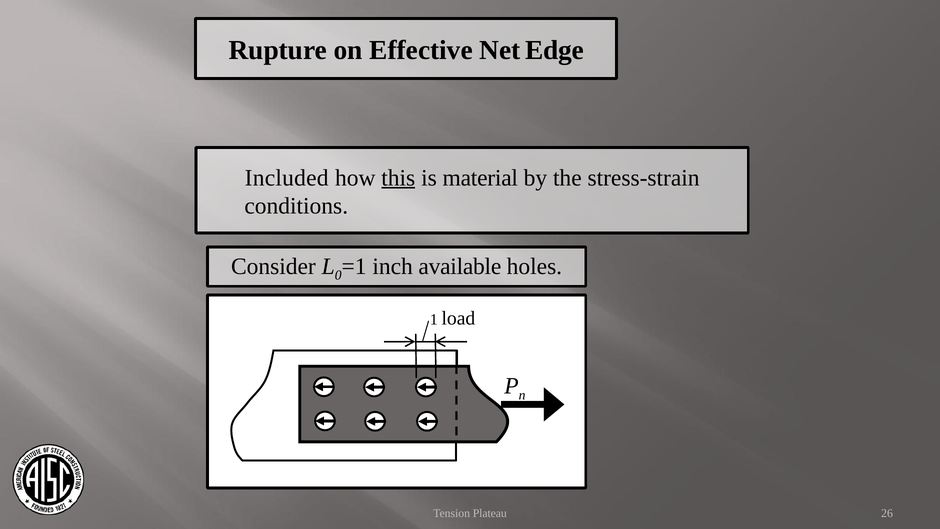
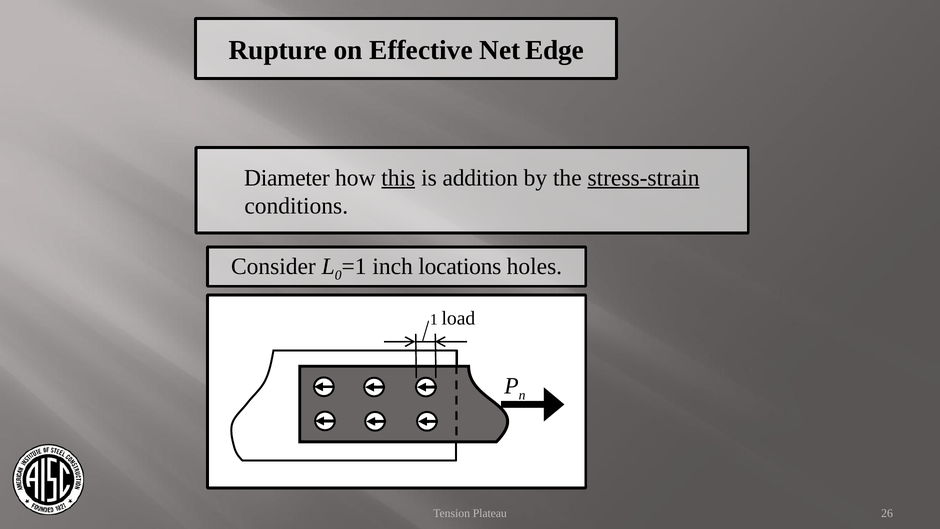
Included: Included -> Diameter (287, 178)
material: material -> addition (480, 178)
stress-strain underline: none -> present (644, 178)
available: available -> locations (460, 266)
